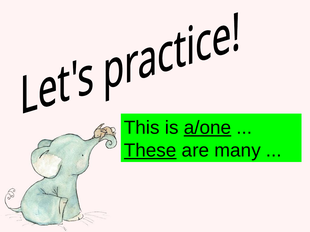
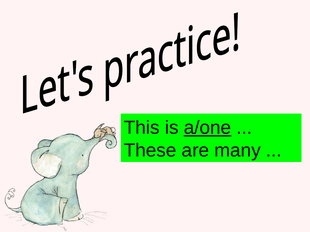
These underline: present -> none (150, 151)
